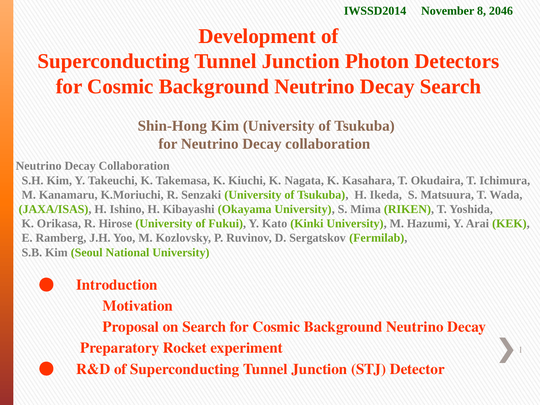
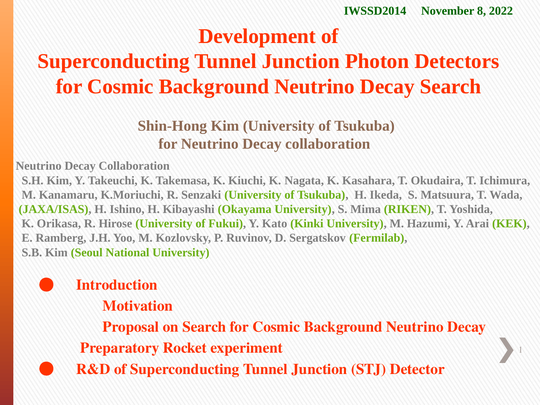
2046: 2046 -> 2022 (501, 11)
